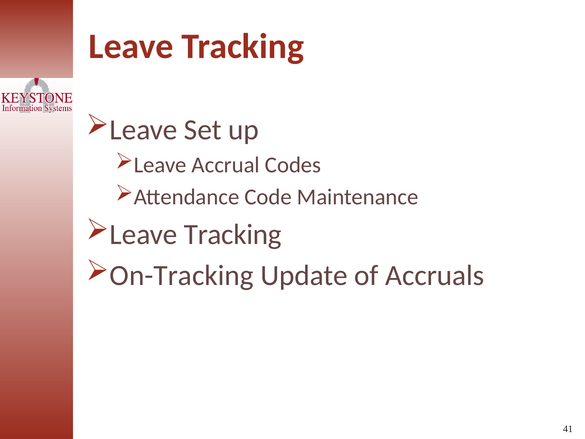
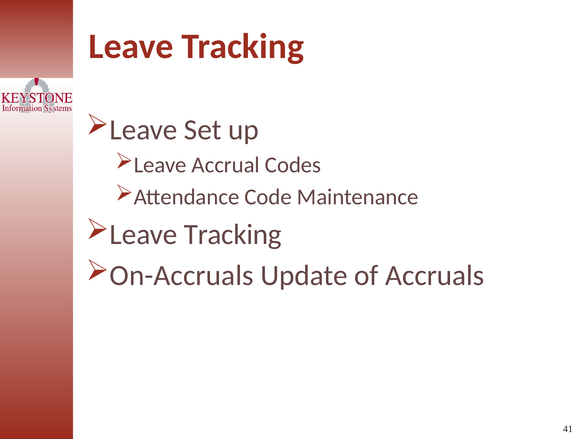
On-Tracking: On-Tracking -> On-Accruals (182, 275)
